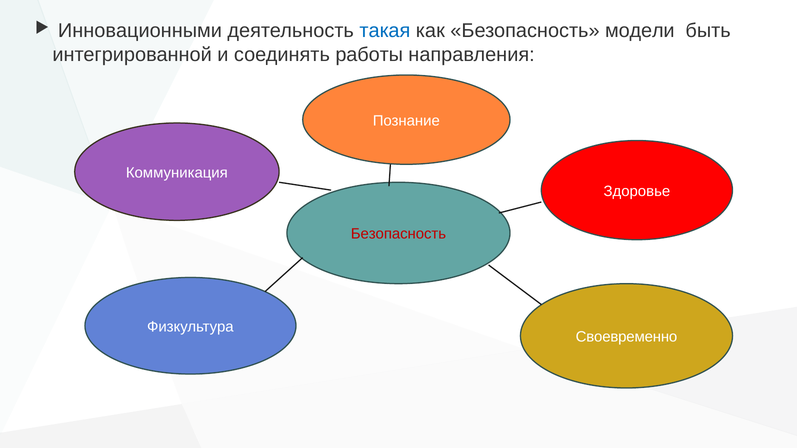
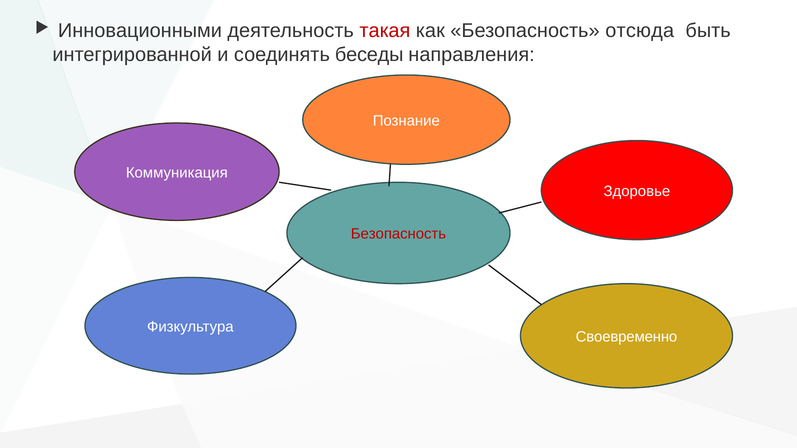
такая colour: blue -> red (385, 31)
модели: модели -> отсюда (640, 31)
работы: работы -> беседы (369, 55)
